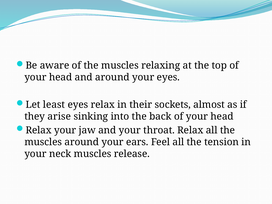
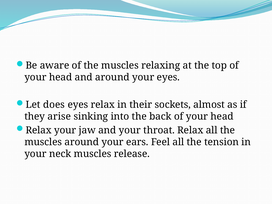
least: least -> does (54, 105)
